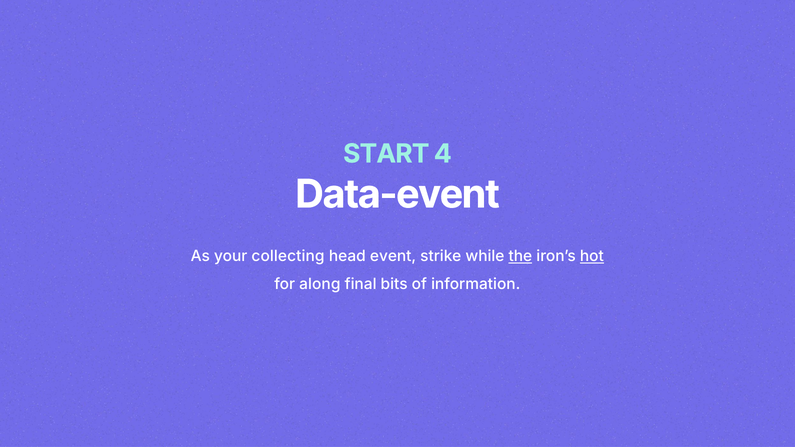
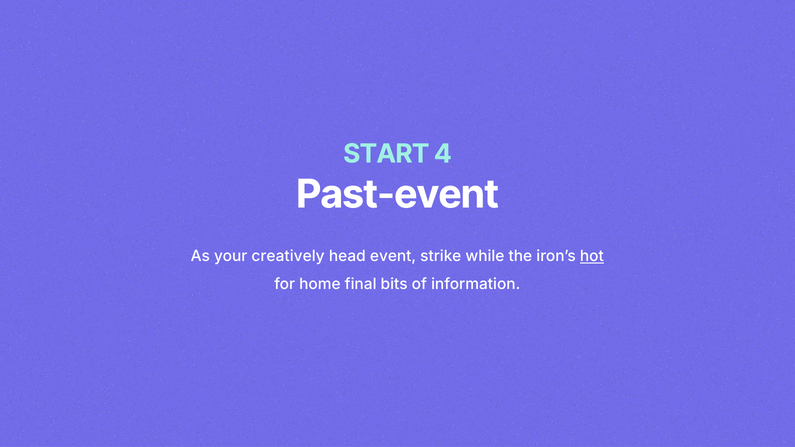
Data-event: Data-event -> Past-event (398, 195)
collecting: collecting -> creatively (288, 256)
the underline: present -> none (520, 256)
along: along -> home (320, 284)
